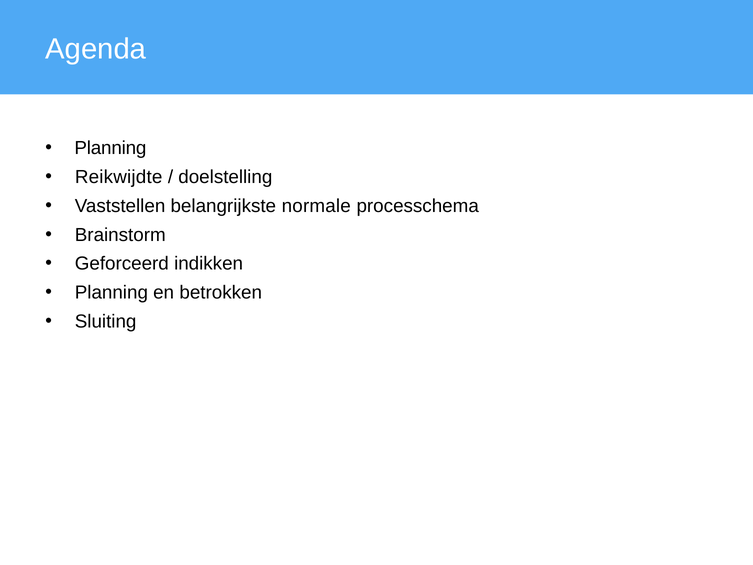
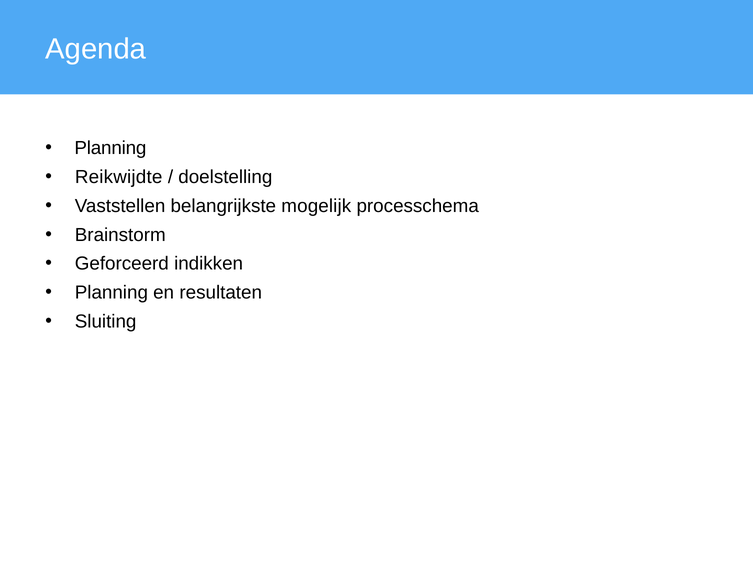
normale: normale -> mogelijk (316, 206)
betrokken: betrokken -> resultaten (221, 293)
